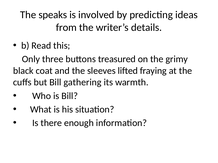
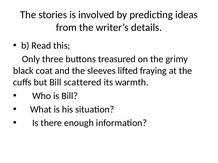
speaks: speaks -> stories (53, 15)
gathering: gathering -> scattered (82, 83)
